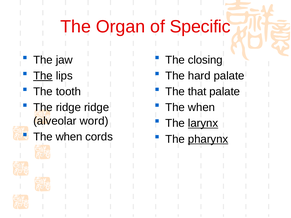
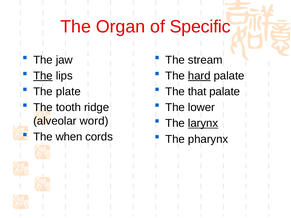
closing: closing -> stream (205, 60)
hard underline: none -> present (199, 76)
tooth: tooth -> plate (68, 92)
The ridge: ridge -> tooth (68, 108)
when: when -> lower (201, 108)
pharynx underline: present -> none (208, 139)
